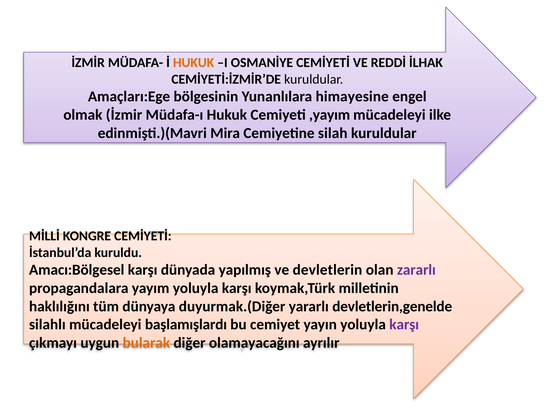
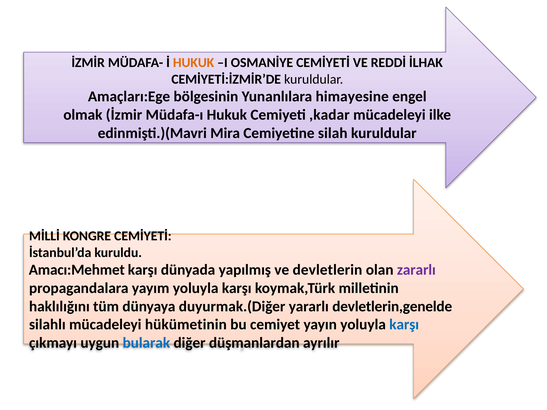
,yayım: ,yayım -> ,kadar (329, 115)
Amacı:Bölgesel: Amacı:Bölgesel -> Amacı:Mehmet (77, 270)
başlamışlardı: başlamışlardı -> hükümetinin (186, 325)
karşı colour: purple -> blue (404, 325)
bularak colour: orange -> blue (146, 343)
olamayacağını: olamayacağını -> düşmanlardan (254, 343)
